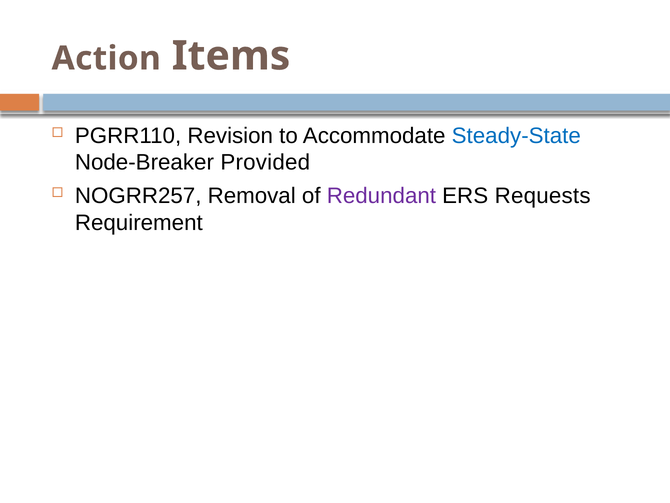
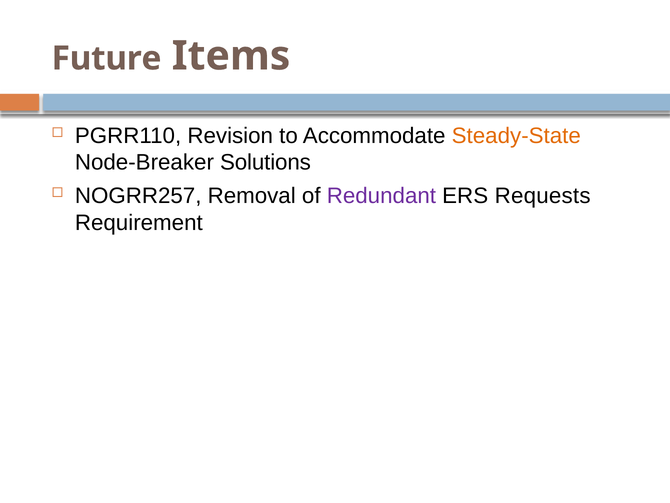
Action: Action -> Future (106, 58)
Steady-State colour: blue -> orange (516, 136)
Provided: Provided -> Solutions (265, 162)
